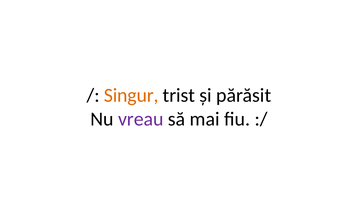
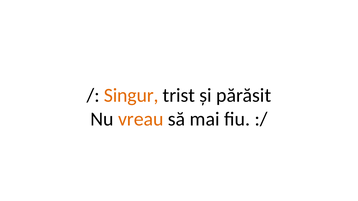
vreau colour: purple -> orange (141, 119)
